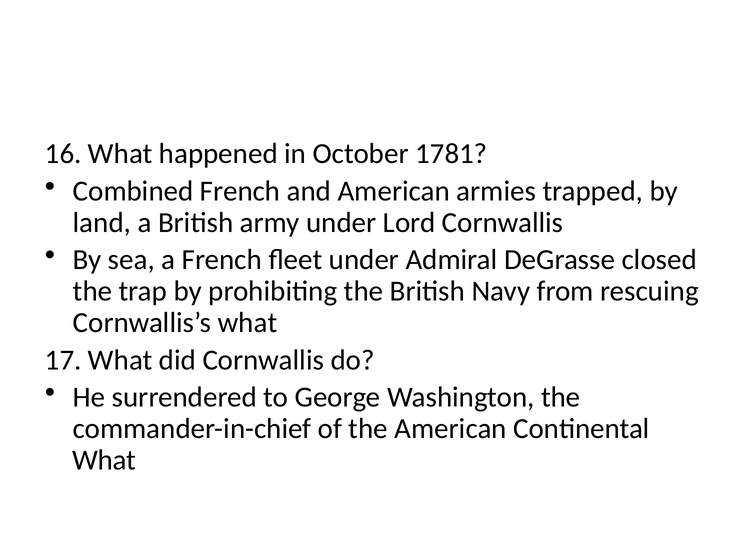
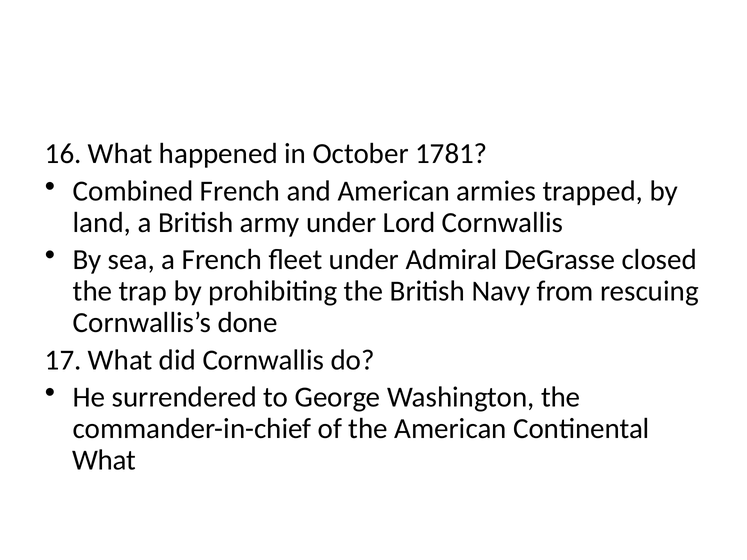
Cornwallis’s what: what -> done (248, 323)
